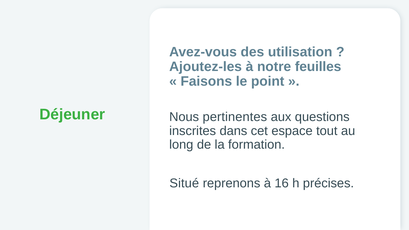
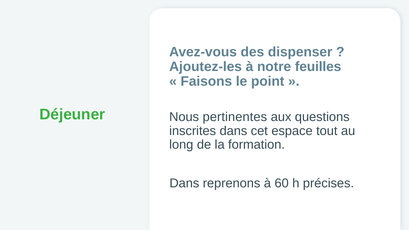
utilisation: utilisation -> dispenser (300, 52)
Situé: Situé -> Dans (184, 183)
16: 16 -> 60 (282, 183)
